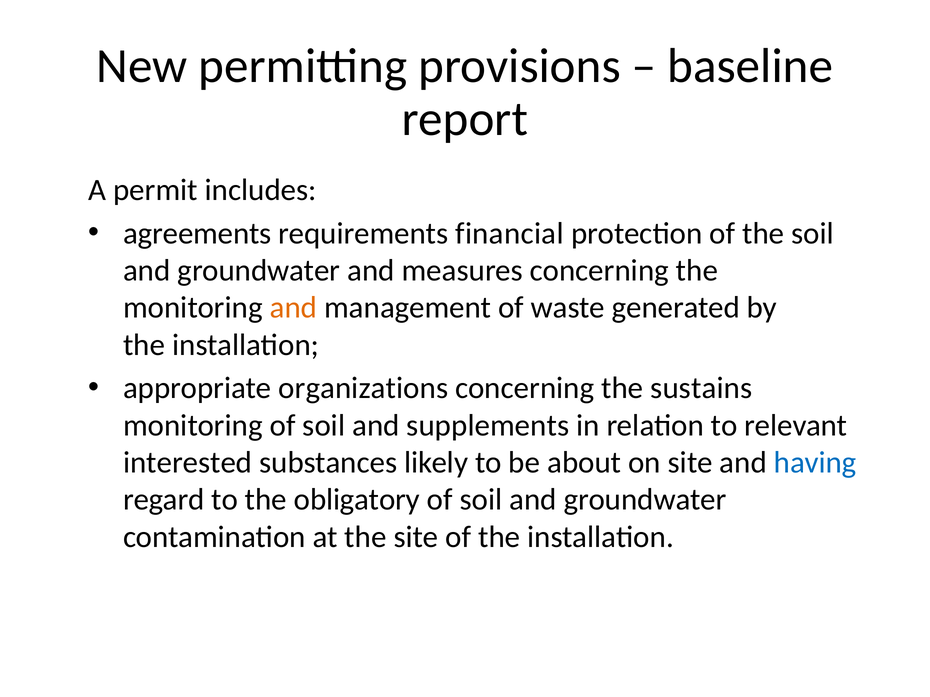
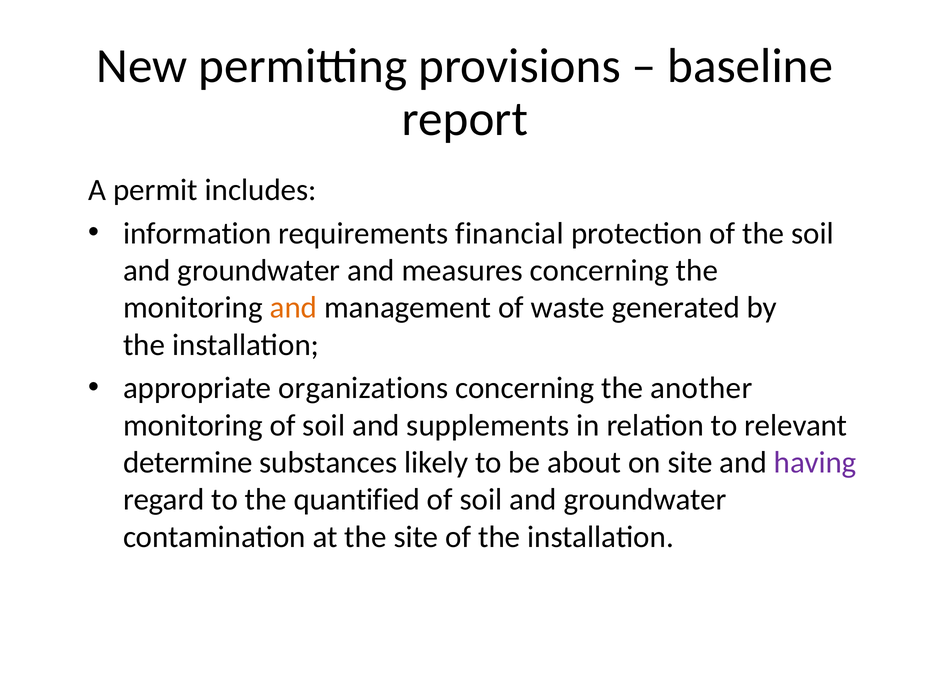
agreements: agreements -> information (197, 234)
sustains: sustains -> another (701, 388)
interested: interested -> determine (188, 463)
having colour: blue -> purple (815, 463)
obligatory: obligatory -> quantified (357, 500)
